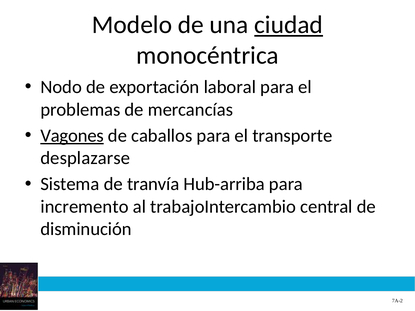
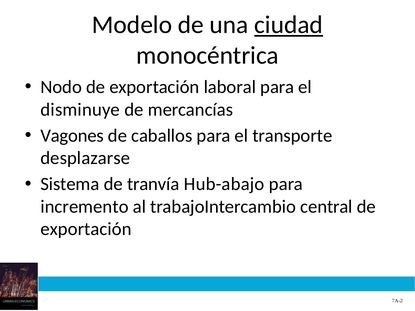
problemas: problemas -> disminuye (80, 110)
Vagones underline: present -> none (72, 136)
Hub-arriba: Hub-arriba -> Hub-abajo (224, 184)
disminución: disminución -> exportación (86, 229)
